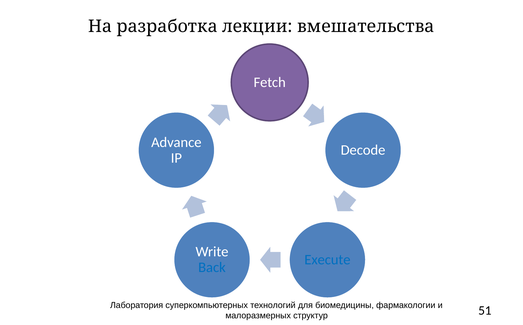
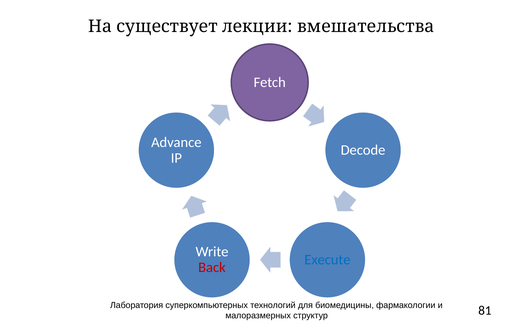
разработка: разработка -> существует (167, 27)
Back colour: blue -> red (212, 268)
51: 51 -> 81 (485, 311)
